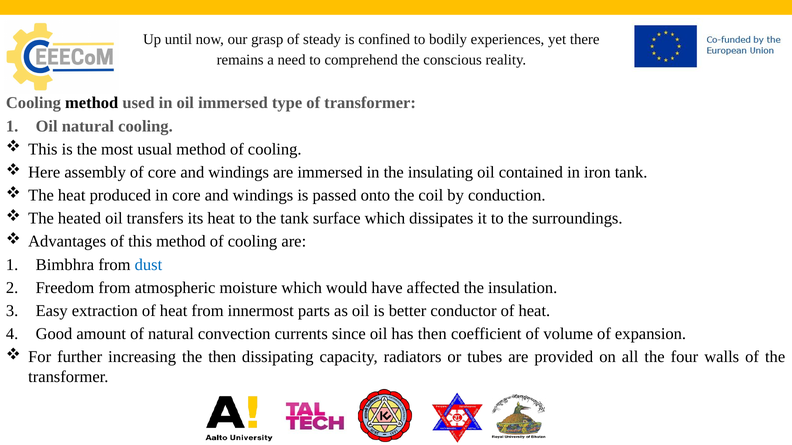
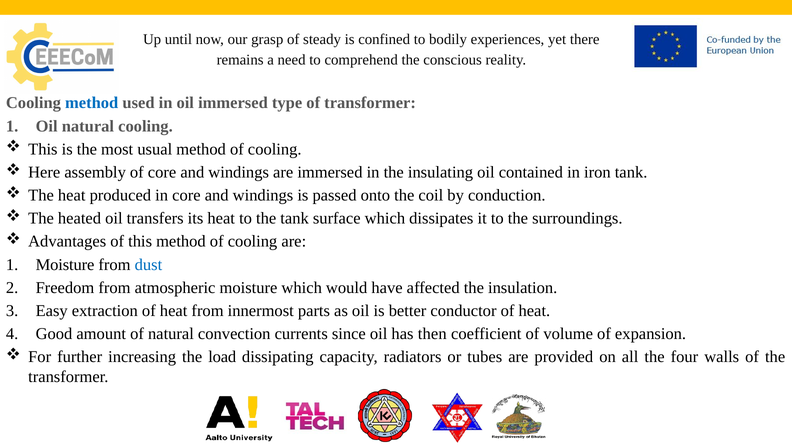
method colour: black -> blue (92, 103)
Bimbhra: Bimbhra -> Moisture (65, 265)
the then: then -> load (222, 357)
